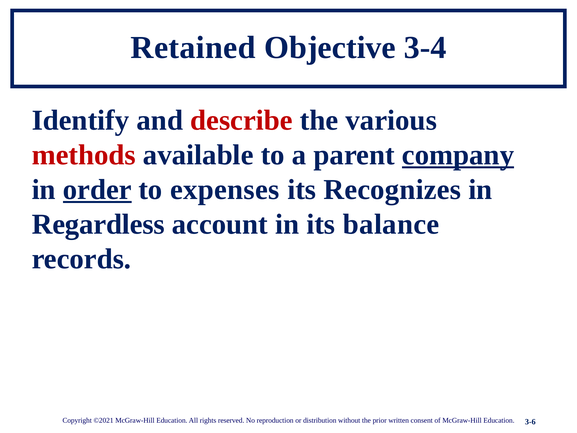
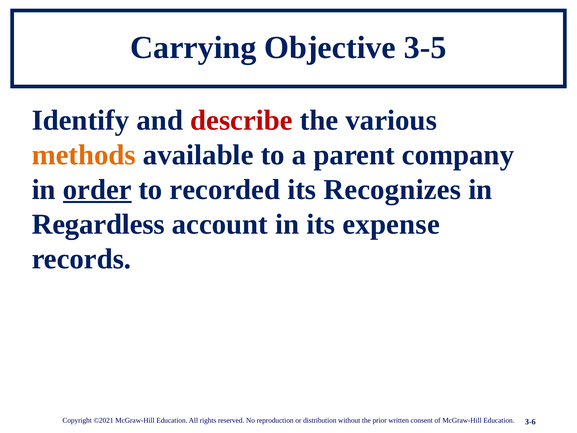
Retained: Retained -> Carrying (193, 48)
3-4: 3-4 -> 3-5 (425, 48)
methods colour: red -> orange (84, 155)
company underline: present -> none (458, 155)
expenses: expenses -> recorded (225, 189)
balance: balance -> expense (391, 224)
